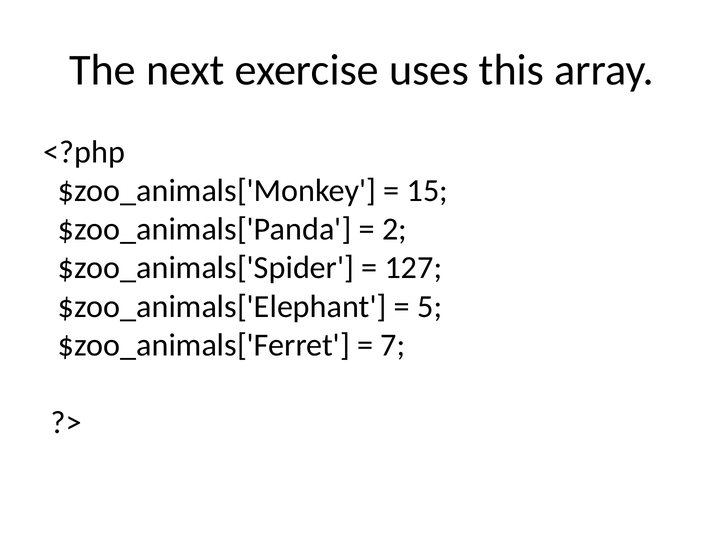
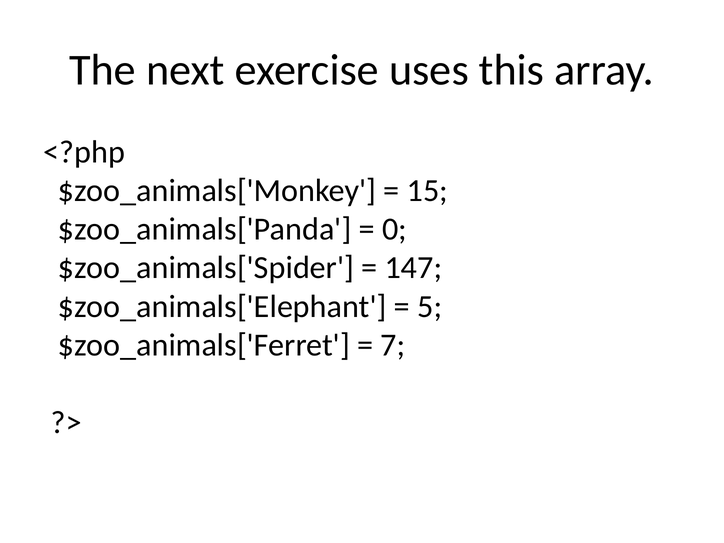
2: 2 -> 0 (394, 229)
127: 127 -> 147 (413, 268)
